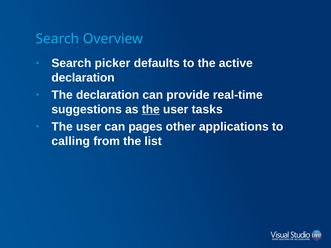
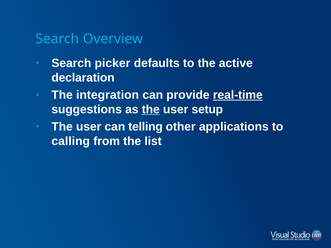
The declaration: declaration -> integration (108, 95)
real-time underline: none -> present (238, 95)
tasks: tasks -> setup (207, 109)
pages: pages -> telling (145, 127)
